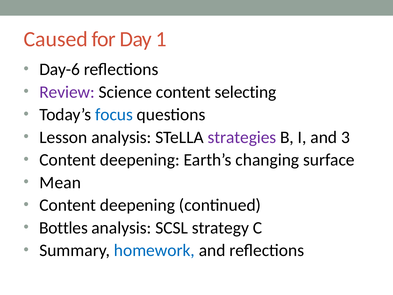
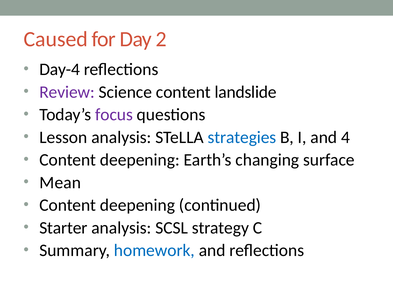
1: 1 -> 2 (161, 39)
Day-6: Day-6 -> Day-4 (60, 69)
selecting: selecting -> landslide (246, 92)
focus colour: blue -> purple (114, 115)
strategies colour: purple -> blue (242, 137)
3: 3 -> 4 (346, 137)
Bottles: Bottles -> Starter (63, 228)
